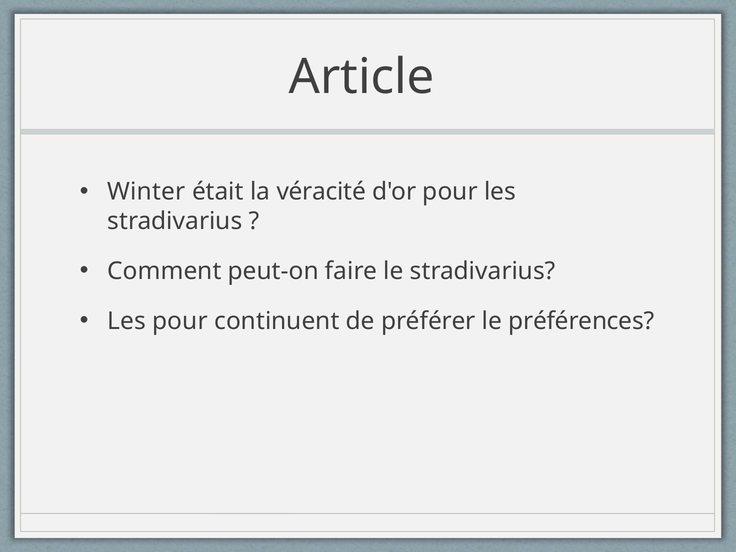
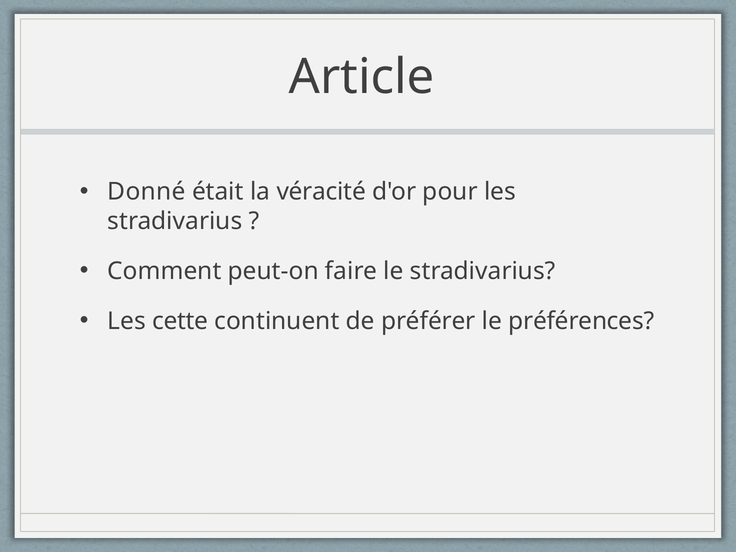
Winter: Winter -> Donné (146, 192)
Les pour: pour -> cette (180, 321)
